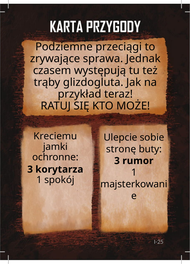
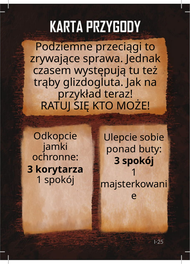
Kreciemu: Kreciemu -> Odkopcie (55, 136)
stronę: stronę -> ponad (121, 149)
3 rumor: rumor -> spokój (138, 161)
